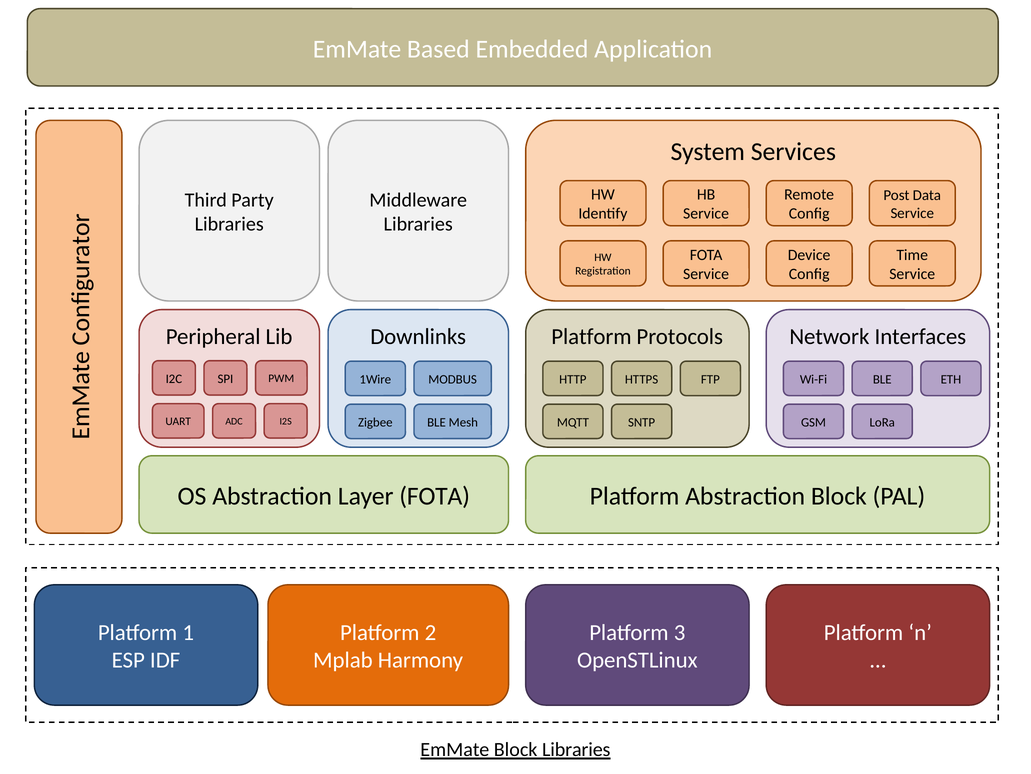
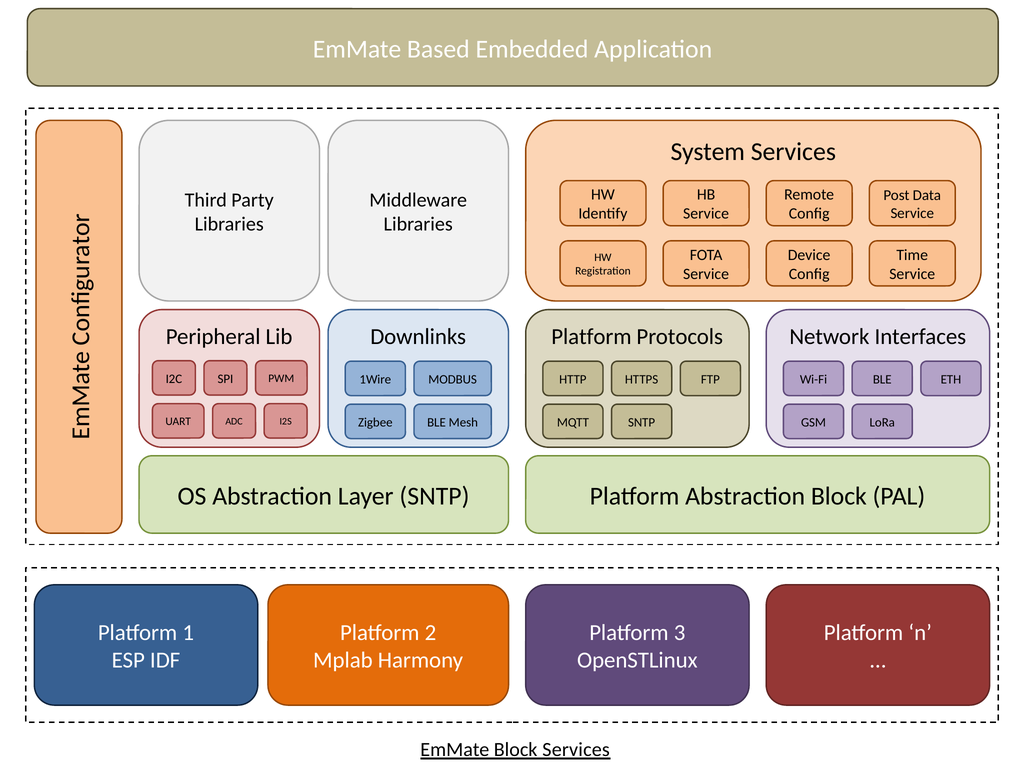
Layer FOTA: FOTA -> SNTP (434, 496)
Block Libraries: Libraries -> Services (576, 749)
